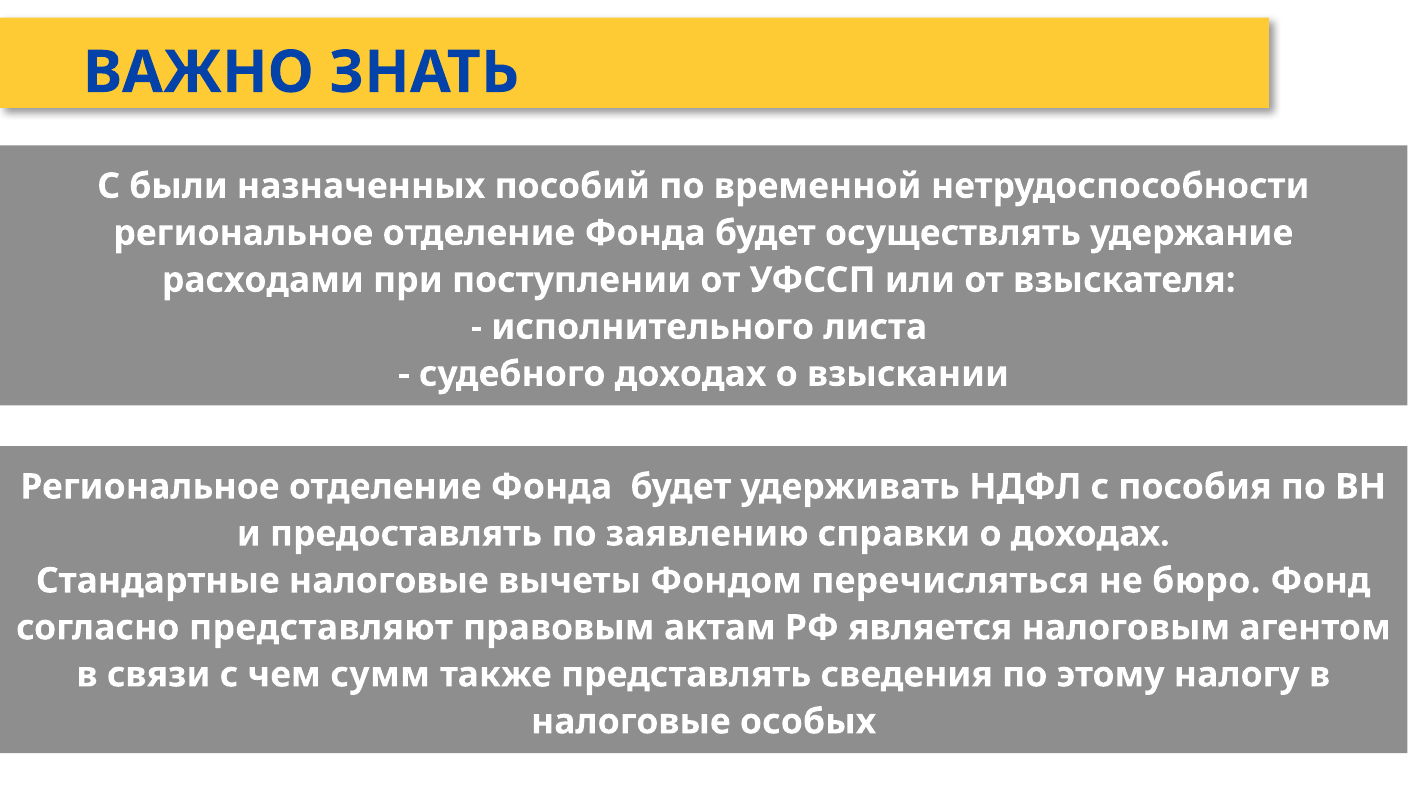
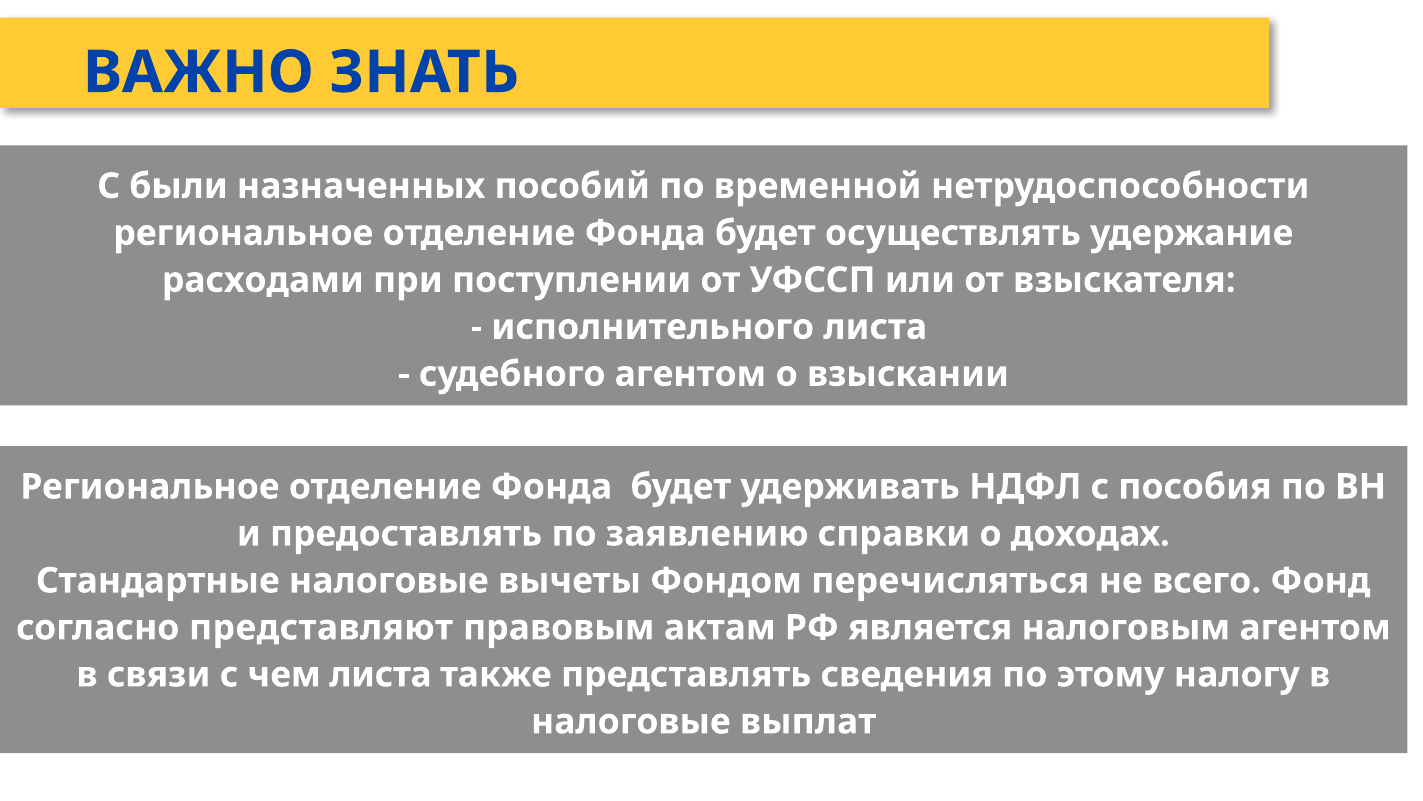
судебного доходах: доходах -> агентом (691, 374)
бюро: бюро -> всего (1207, 580)
чем сумм: сумм -> листа (380, 674)
особых: особых -> выплат (808, 721)
